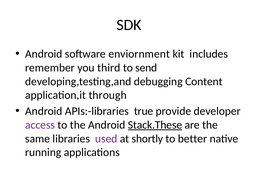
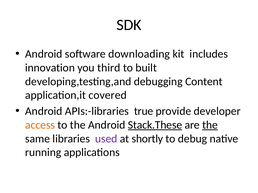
enviornment: enviornment -> downloading (139, 54)
remember: remember -> innovation (50, 68)
send: send -> built (146, 68)
through: through -> covered (108, 95)
access colour: purple -> orange (40, 125)
the underline: none -> present (210, 125)
better: better -> debug (192, 139)
